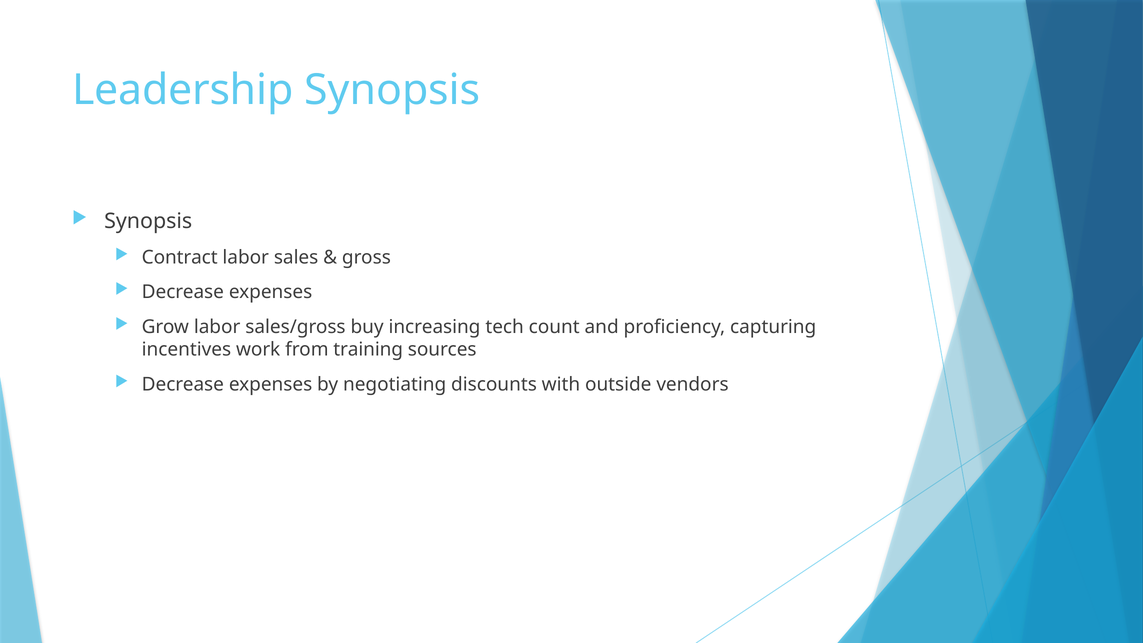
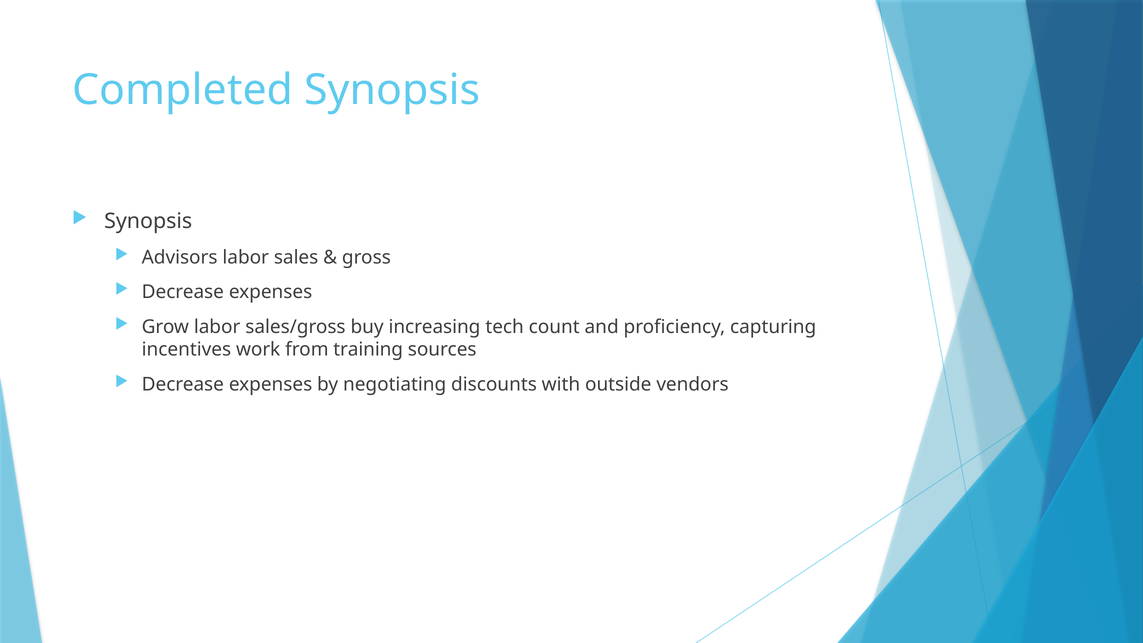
Leadership: Leadership -> Completed (183, 90)
Contract: Contract -> Advisors (180, 257)
